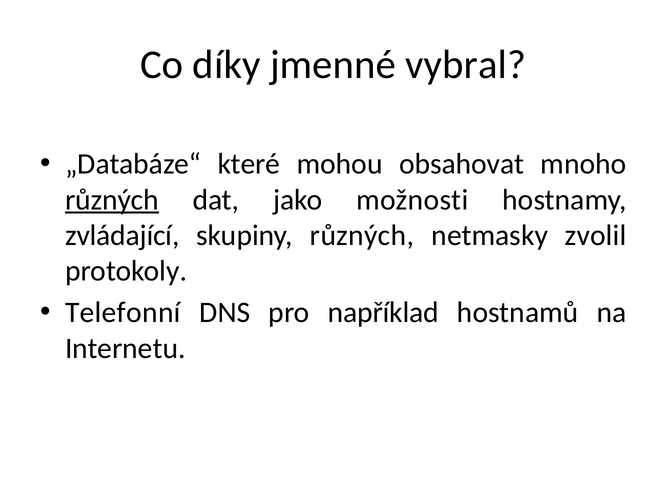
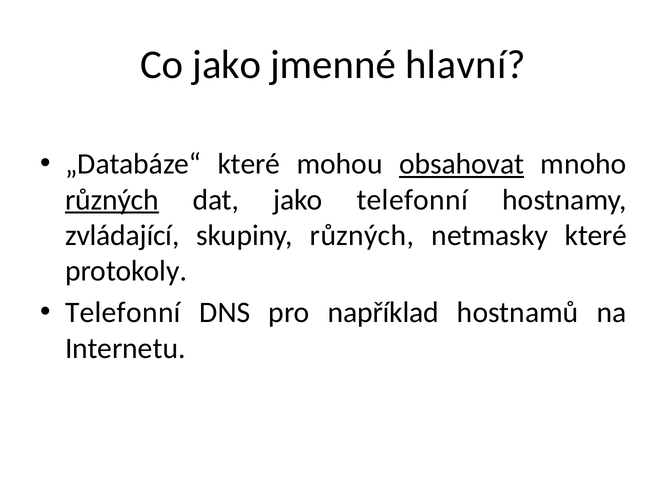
Co díky: díky -> jako (227, 65)
vybral: vybral -> hlavní (465, 65)
obsahovat underline: none -> present (462, 164)
jako možnosti: možnosti -> telefonní (412, 199)
netmasky zvolil: zvolil -> které (596, 235)
